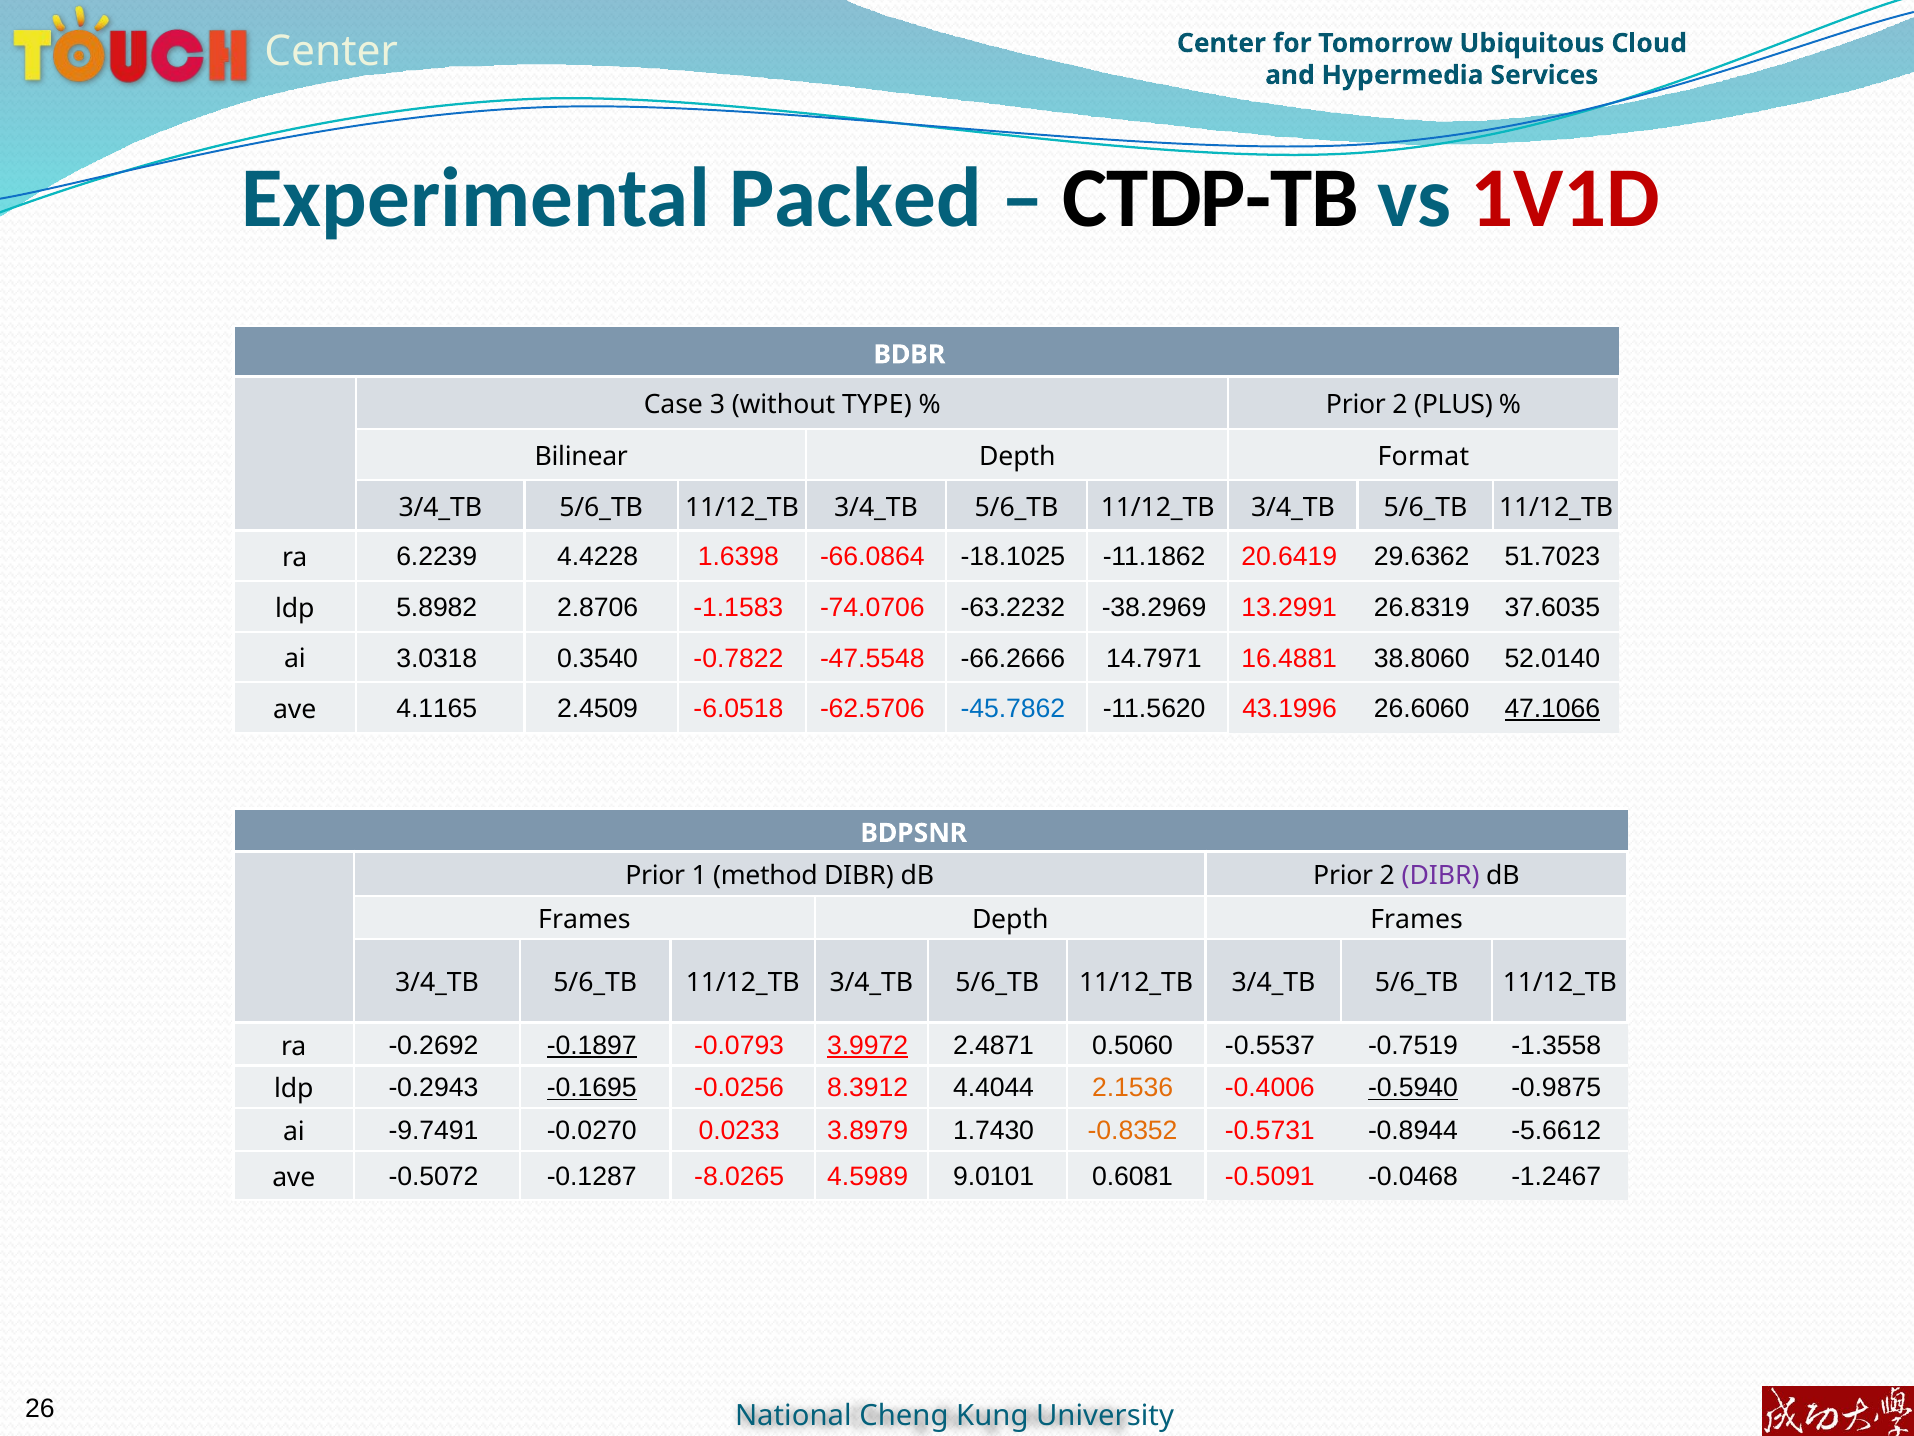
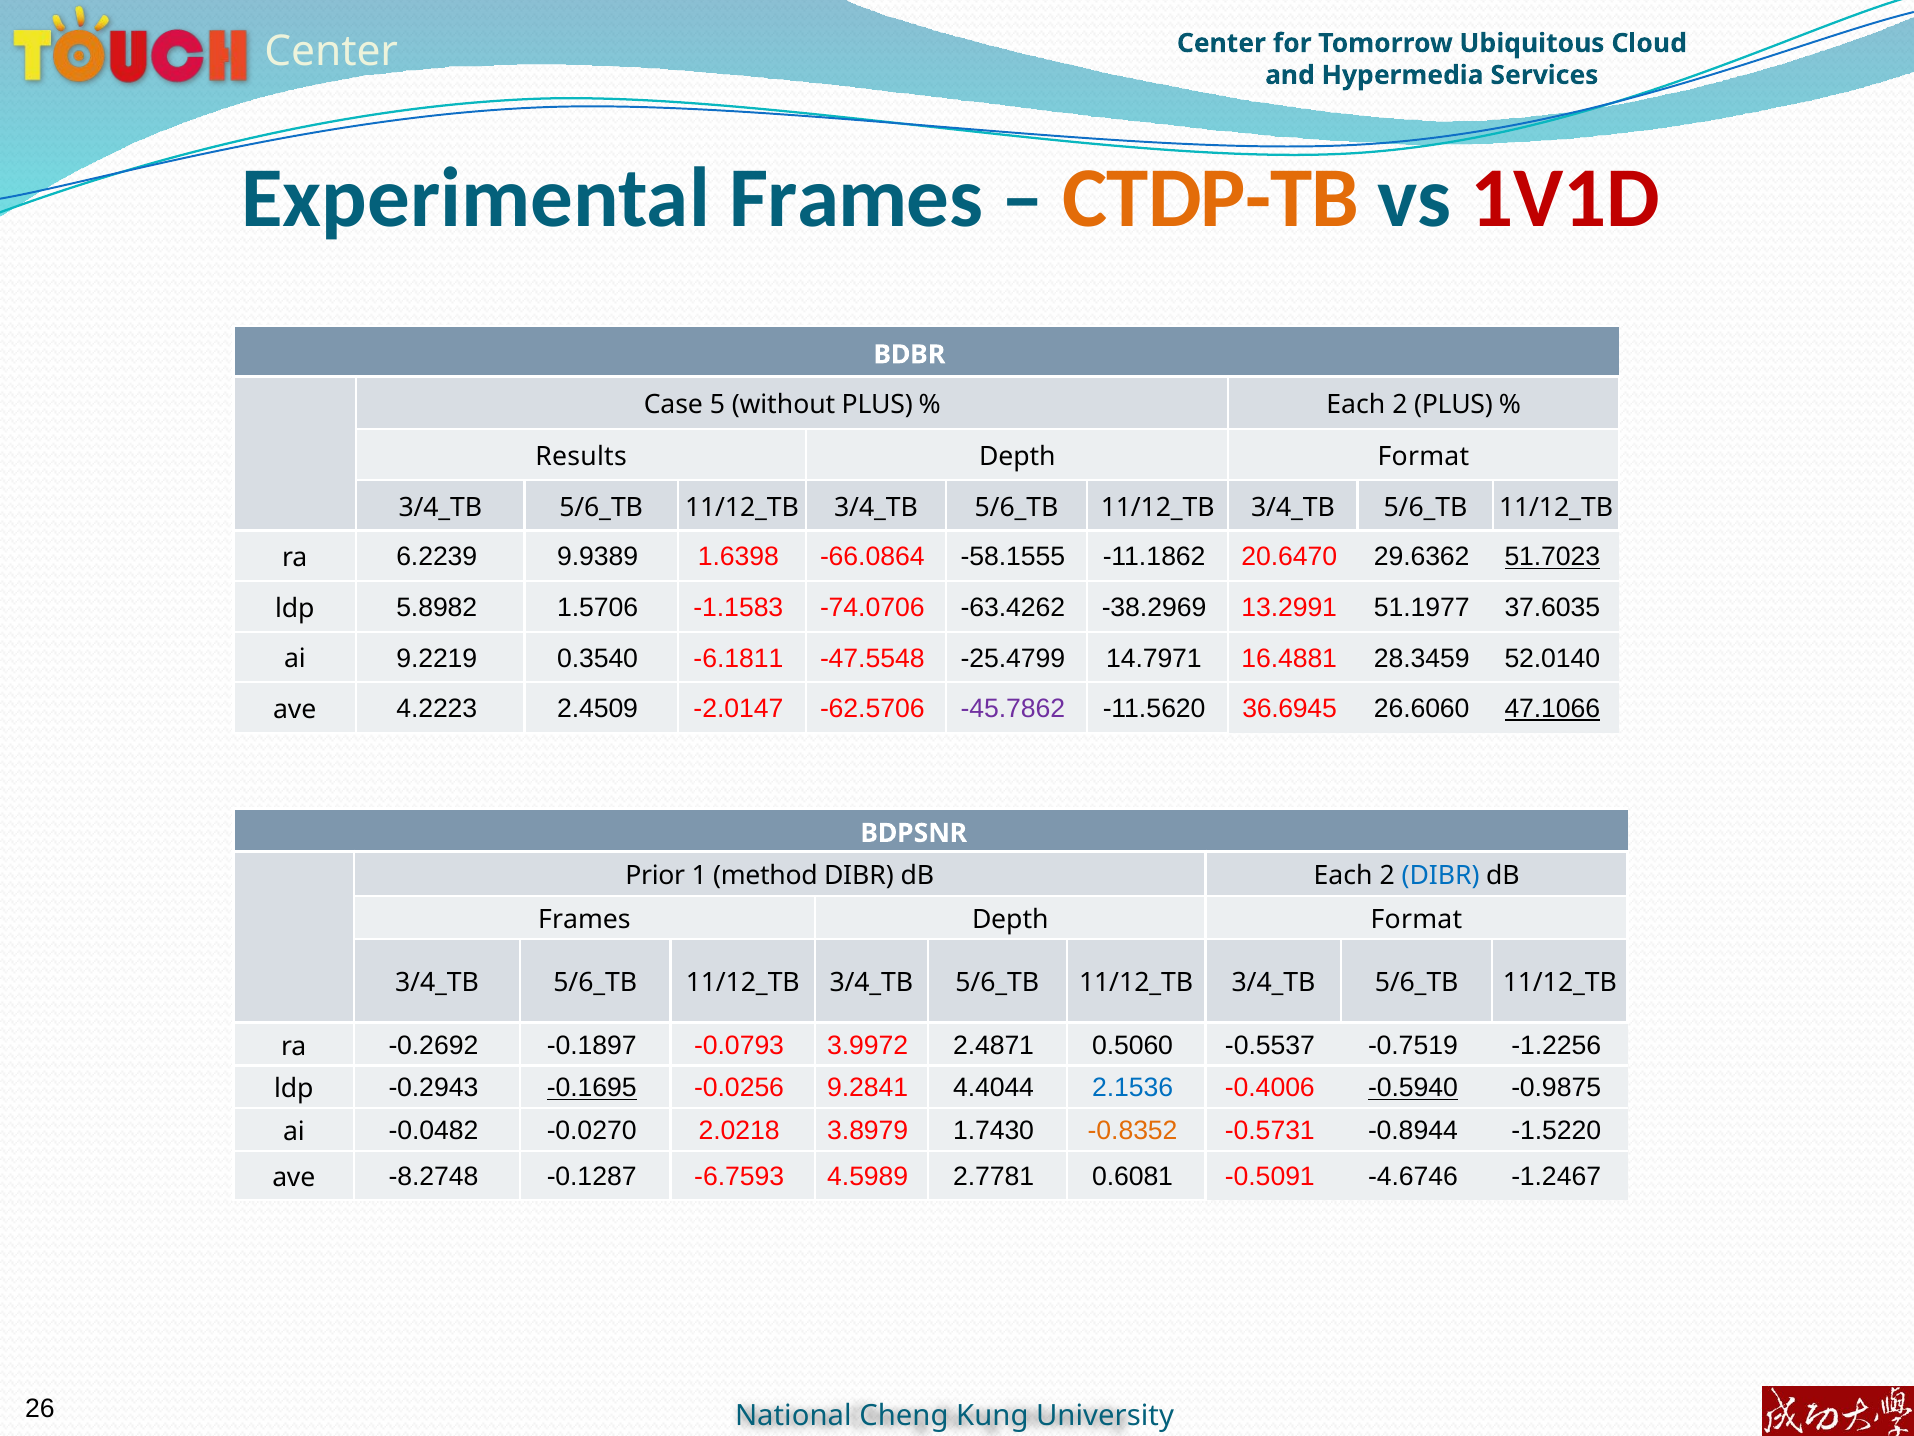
Experimental Packed: Packed -> Frames (856, 198)
CTDP-TB colour: black -> orange (1211, 198)
3: 3 -> 5 (717, 405)
without TYPE: TYPE -> PLUS (877, 405)
Prior: Prior -> Each (1356, 405)
Bilinear: Bilinear -> Results (581, 457)
4.4228: 4.4228 -> 9.9389 (598, 557)
-18.1025: -18.1025 -> -58.1555 (1013, 557)
20.6419: 20.6419 -> 20.6470 (1289, 557)
51.7023 underline: none -> present (1552, 557)
2.8706: 2.8706 -> 1.5706 (598, 607)
-63.2232: -63.2232 -> -63.4262 (1013, 607)
26.8319: 26.8319 -> 51.1977 (1422, 607)
3.0318: 3.0318 -> 9.2219 (437, 658)
-0.7822: -0.7822 -> -6.1811 (738, 658)
-66.2666: -66.2666 -> -25.4799 (1013, 658)
38.8060: 38.8060 -> 28.3459 (1422, 658)
4.1165: 4.1165 -> 4.2223 (437, 709)
-6.0518: -6.0518 -> -2.0147 (738, 709)
-45.7862 colour: blue -> purple (1013, 709)
43.1996: 43.1996 -> 36.6945 (1290, 709)
dB Prior: Prior -> Each (1343, 876)
DIBR colour: purple -> blue (1441, 876)
Frames: Frames -> Format (1416, 919)
-0.1897 underline: present -> none (592, 1045)
3.9972 underline: present -> none (868, 1045)
-1.3558: -1.3558 -> -1.2256 (1556, 1045)
8.3912: 8.3912 -> 9.2841 (868, 1088)
2.1536 colour: orange -> blue (1133, 1088)
-9.7491: -9.7491 -> -0.0482 (433, 1131)
0.0233: 0.0233 -> 2.0218 (739, 1131)
-5.6612: -5.6612 -> -1.5220 (1556, 1131)
-0.5072: -0.5072 -> -8.2748 (433, 1176)
-8.0265: -8.0265 -> -6.7593 (739, 1176)
9.0101: 9.0101 -> 2.7781 (994, 1176)
-0.0468: -0.0468 -> -4.6746 (1413, 1176)
